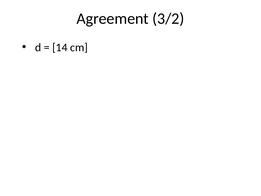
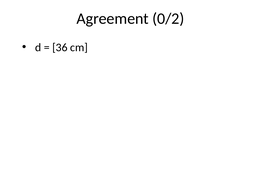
3/2: 3/2 -> 0/2 (168, 19)
14: 14 -> 36 (60, 47)
